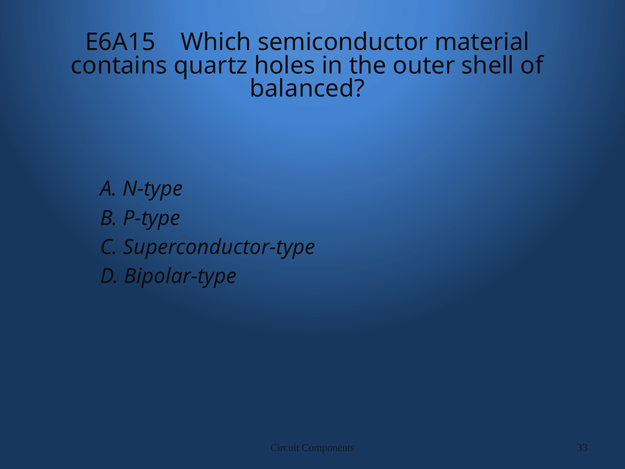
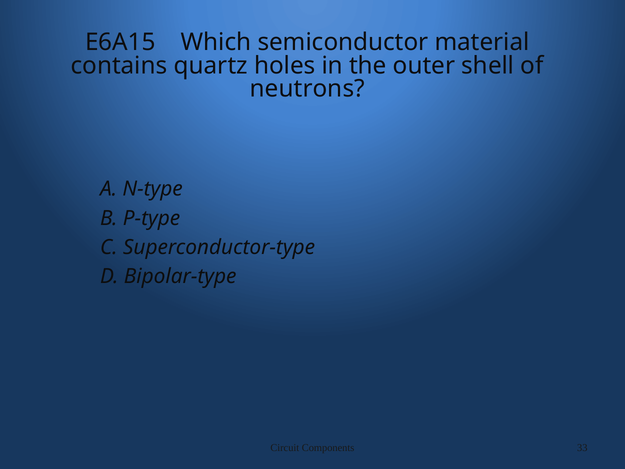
balanced: balanced -> neutrons (307, 89)
